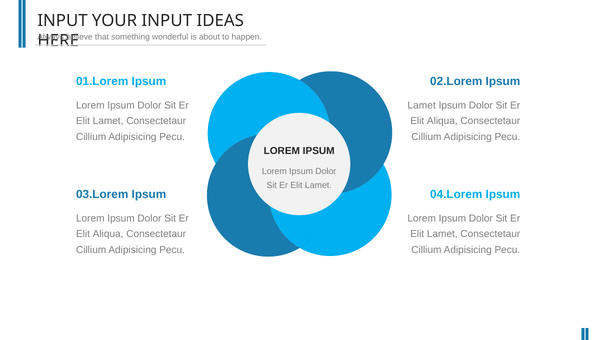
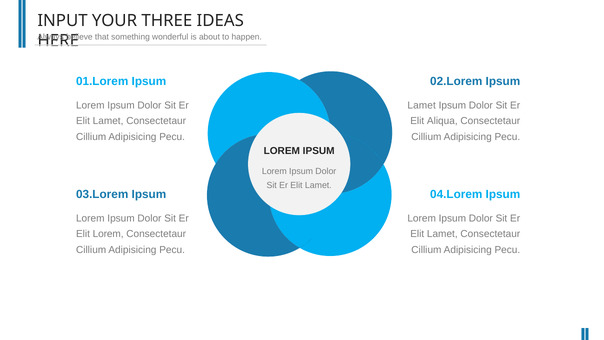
YOUR INPUT: INPUT -> THREE (167, 21)
Aliqua: Aliqua -> Lorem (108, 234)
